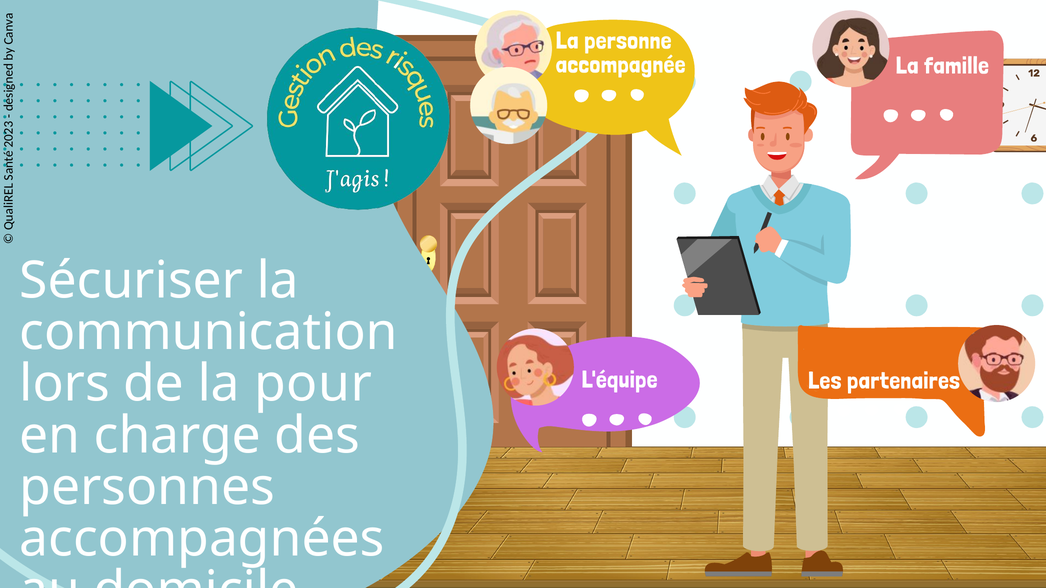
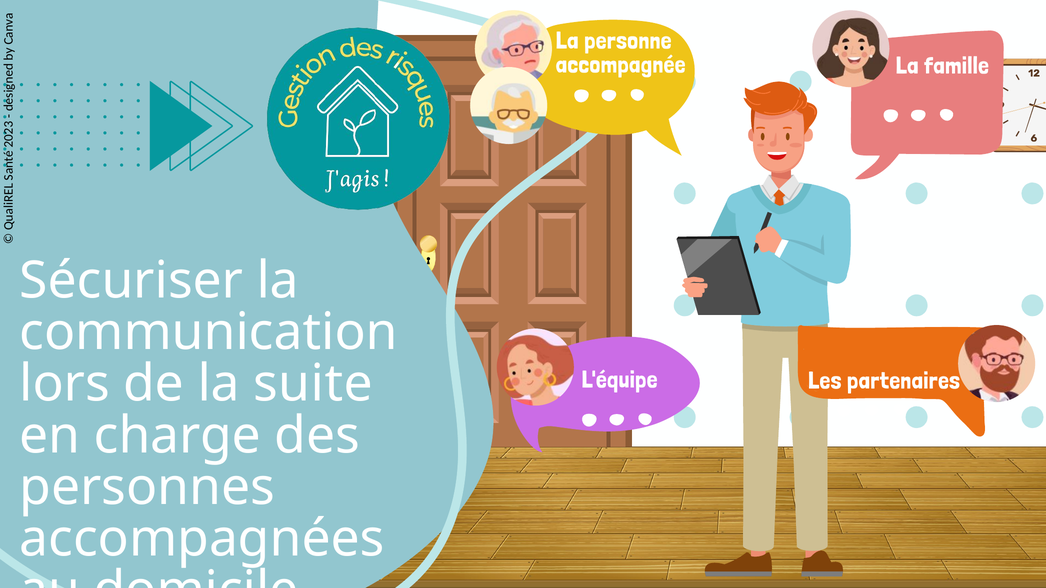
pour: pour -> suite (313, 384)
